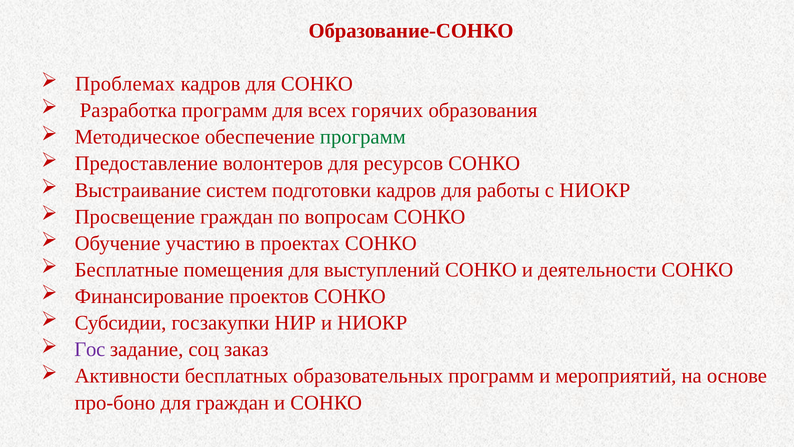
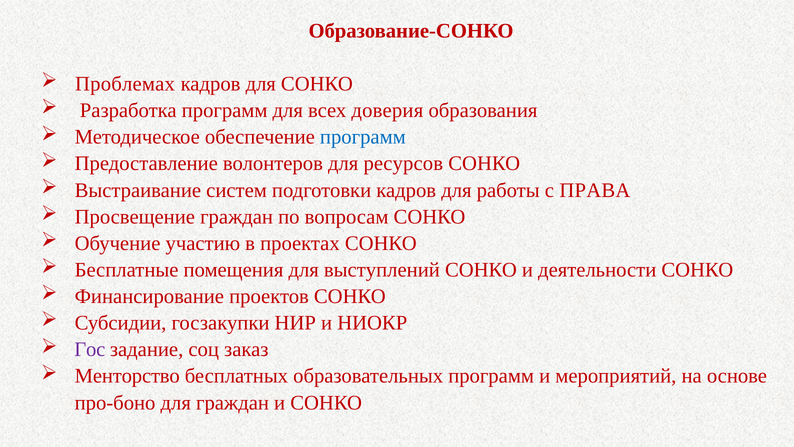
горячих: горячих -> доверия (387, 110)
программ colour: green -> blue (363, 137)
с НИОКР: НИОКР -> ПРАВА (595, 190)
Активности: Активности -> Менторство (127, 376)
